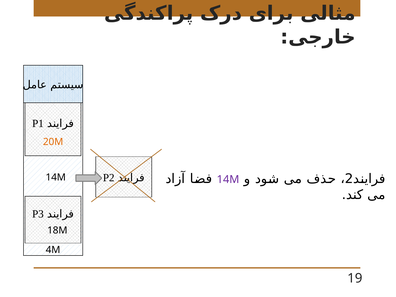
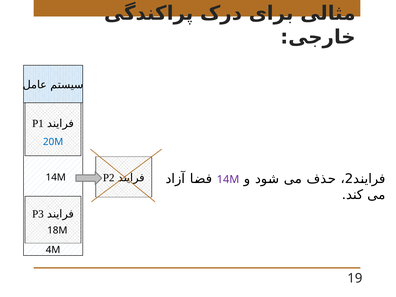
20M colour: orange -> blue (53, 142)
